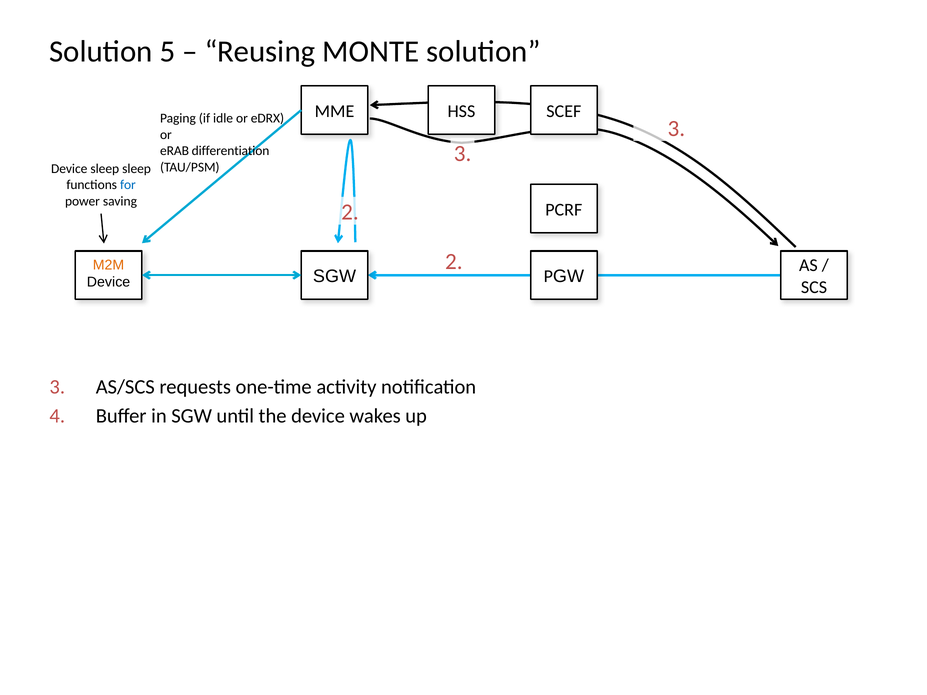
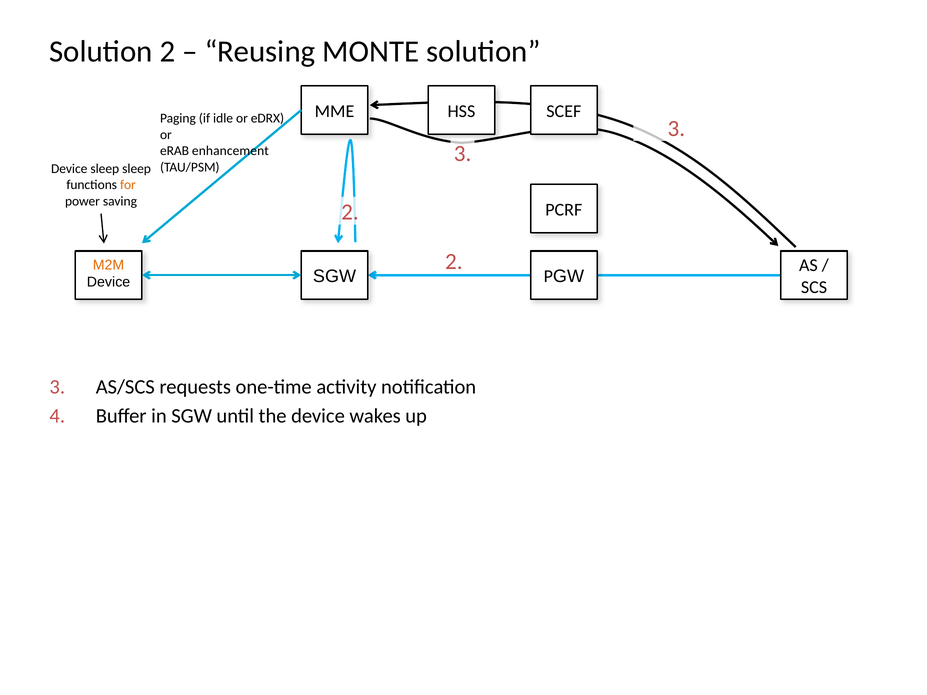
Solution 5: 5 -> 2 (167, 51)
differentiation: differentiation -> enhancement (230, 151)
for colour: blue -> orange (128, 185)
